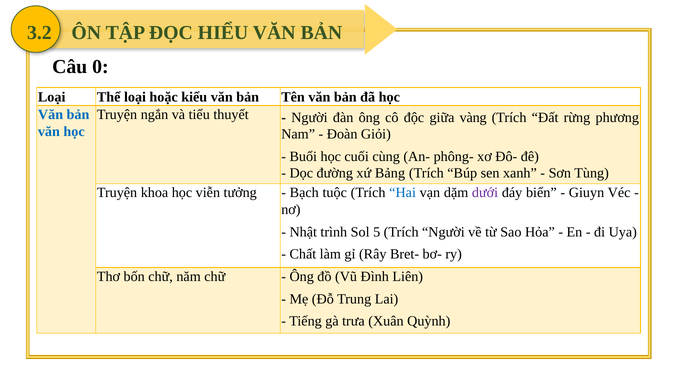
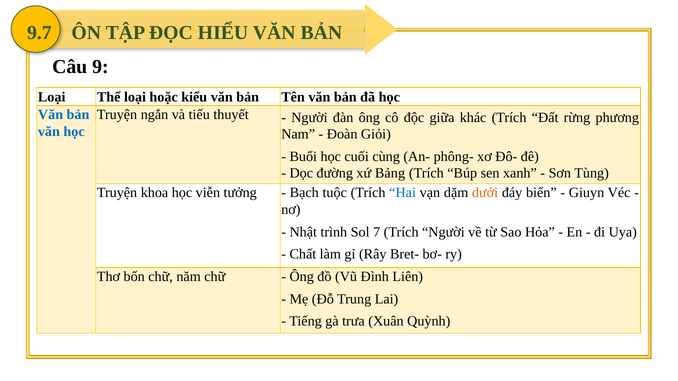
3.2: 3.2 -> 9.7 (39, 33)
0: 0 -> 9 (100, 67)
vàng: vàng -> khác (473, 118)
dưới colour: purple -> orange (485, 193)
5: 5 -> 7 (377, 232)
